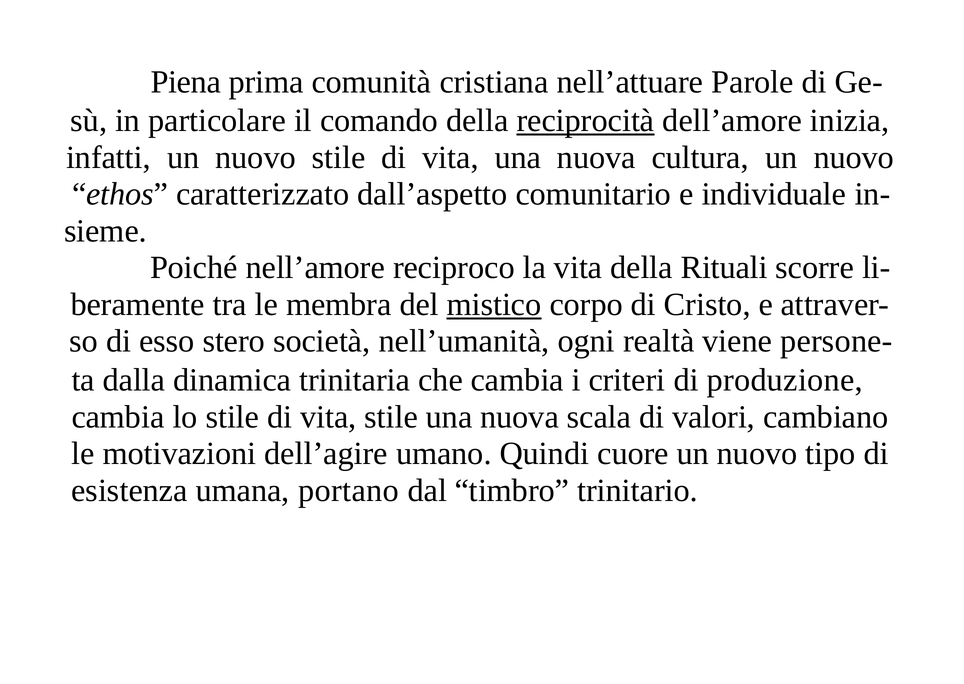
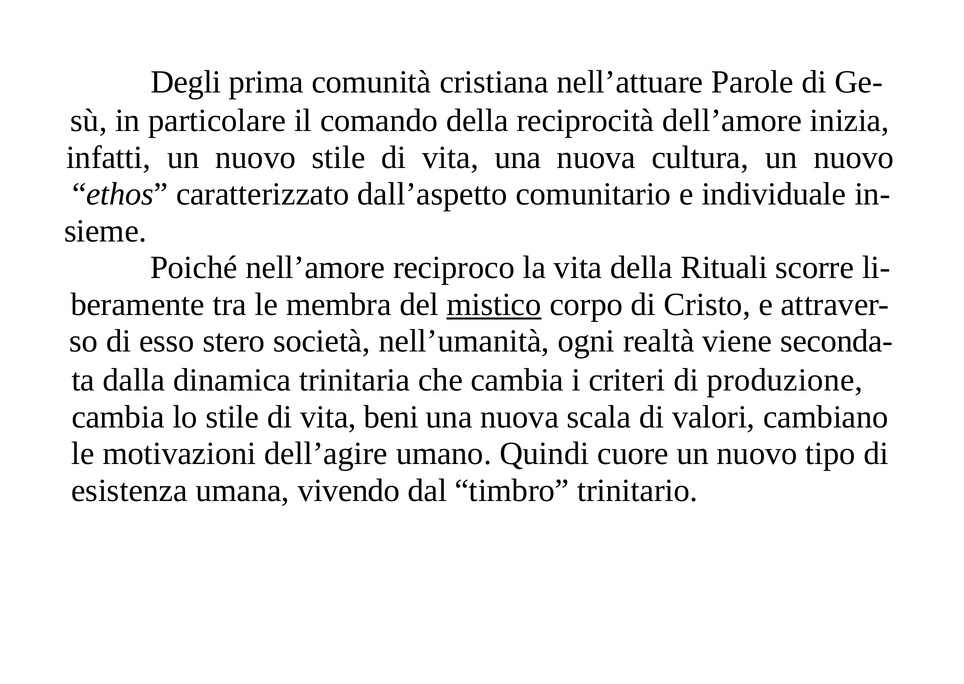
Piena: Piena -> Degli (186, 82)
reciprocità underline: present -> none (585, 121)
persone-: persone- -> seconda- (837, 341)
vita stile: stile -> beni (391, 417)
portano: portano -> vivendo (349, 490)
